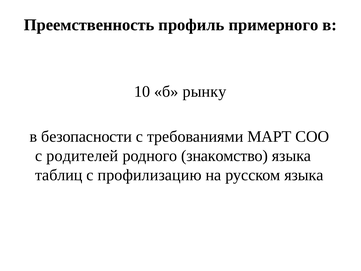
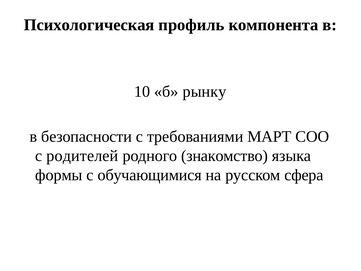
Преемственность: Преемственность -> Психологическая (89, 25)
примерного: примерного -> компонента (273, 25)
таблиц: таблиц -> формы (59, 175)
профилизацию: профилизацию -> обучающимися (150, 175)
русском языка: языка -> сфера (304, 175)
